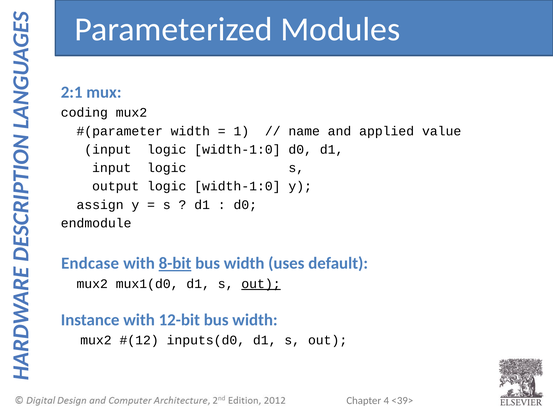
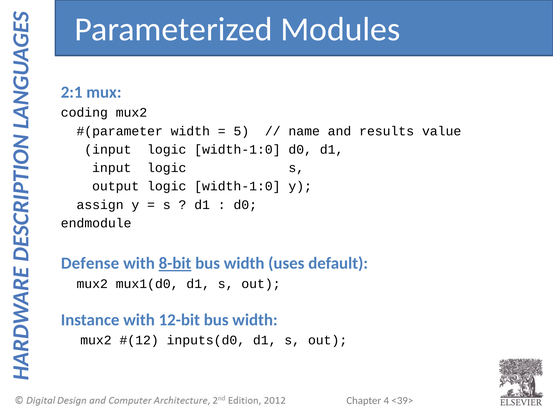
1: 1 -> 5 (241, 131)
applied: applied -> results (387, 131)
Endcase: Endcase -> Defense (90, 264)
out underline: present -> none (261, 284)
